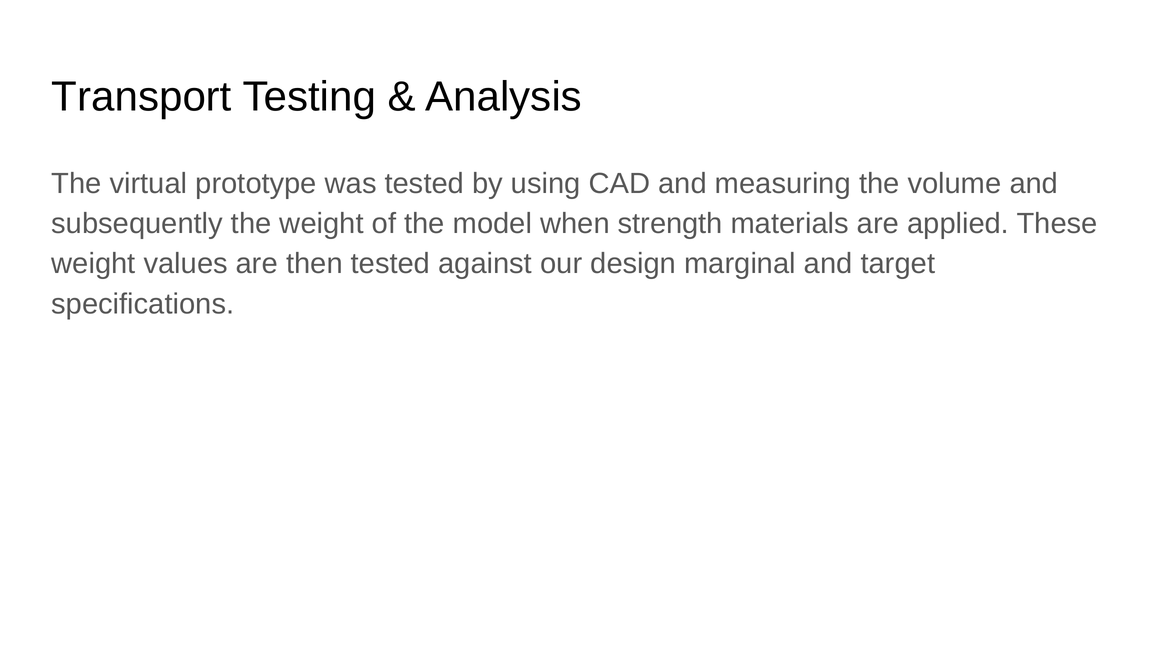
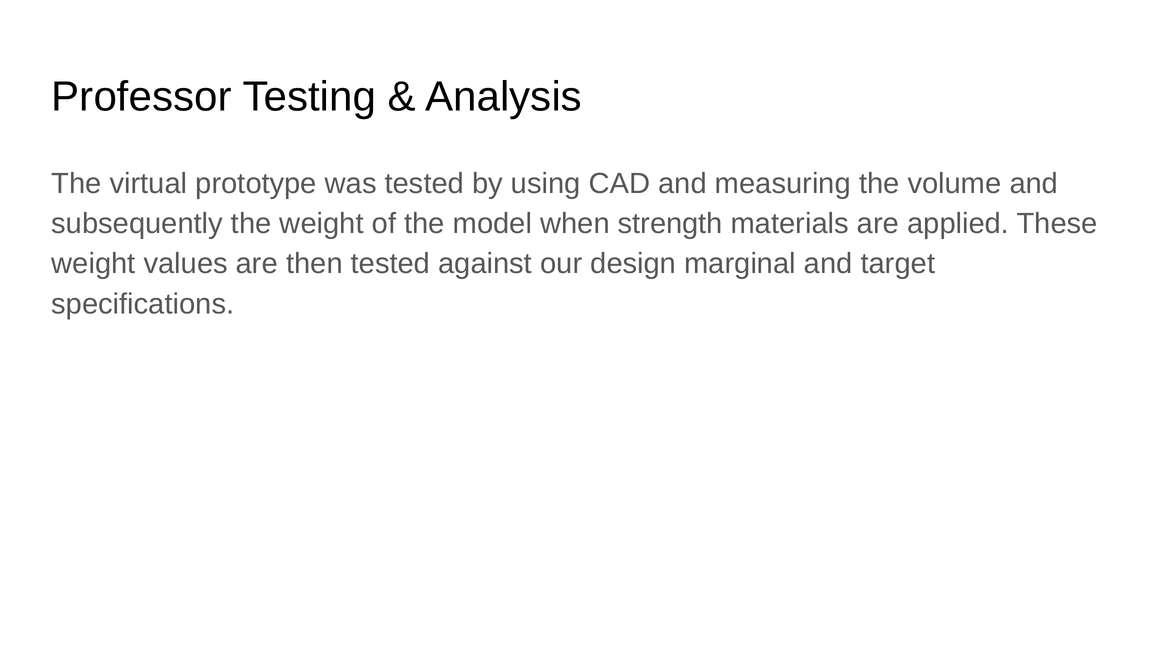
Transport: Transport -> Professor (142, 97)
